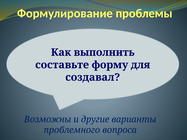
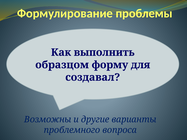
составьте: составьте -> образцом (62, 65)
